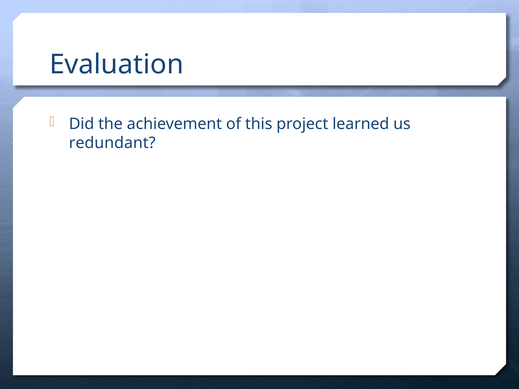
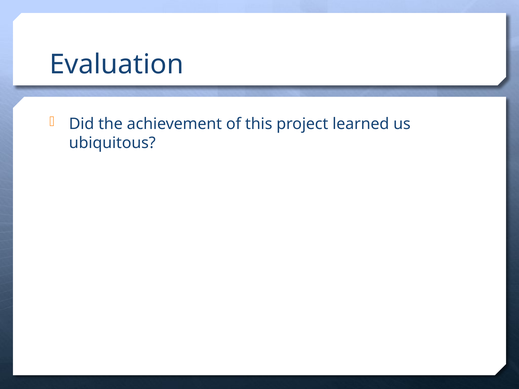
redundant: redundant -> ubiquitous (112, 143)
